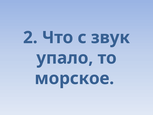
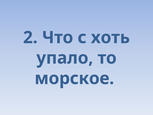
звук: звук -> хоть (110, 37)
